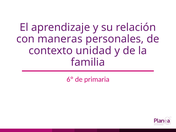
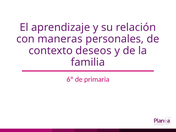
unidad: unidad -> deseos (94, 51)
